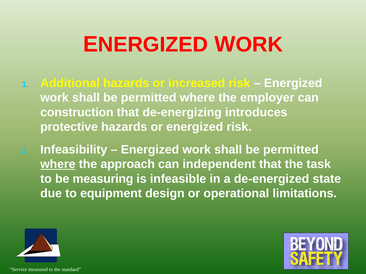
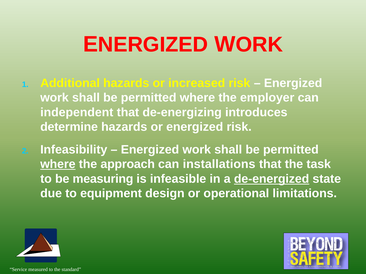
construction: construction -> independent (77, 112)
protective: protective -> determine (69, 127)
independent: independent -> installations (219, 165)
de-energized underline: none -> present (272, 179)
